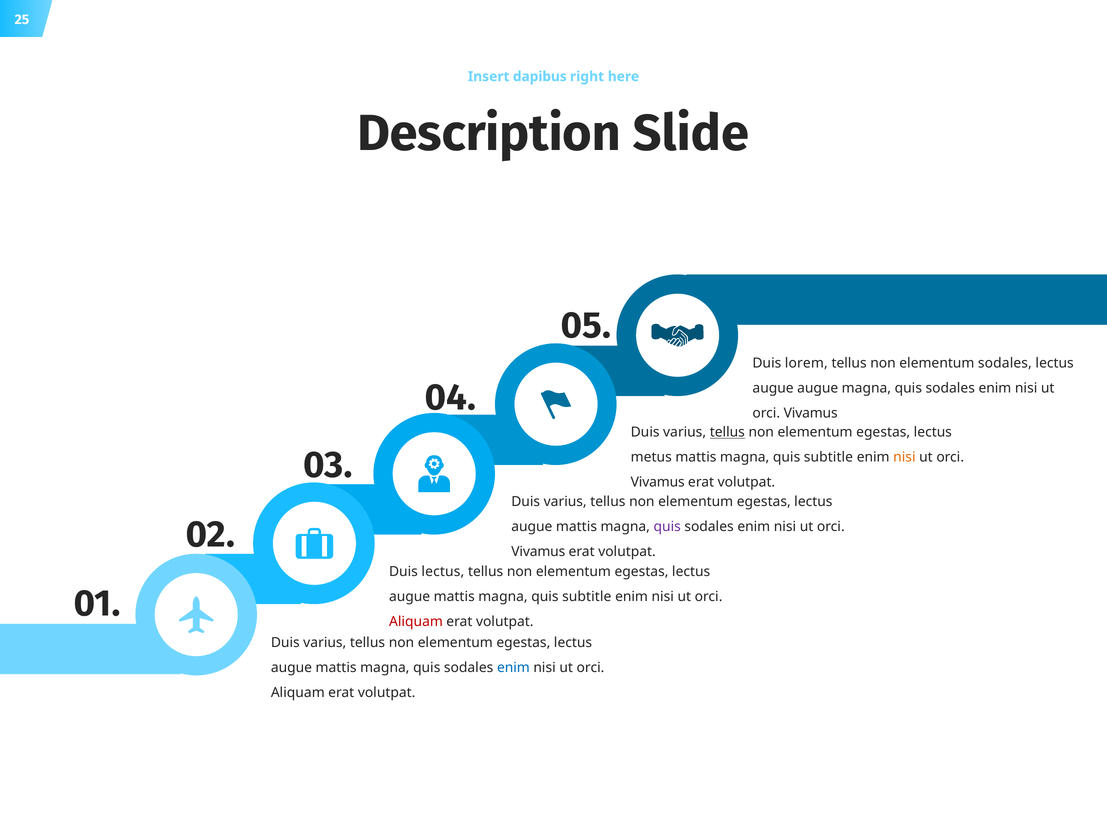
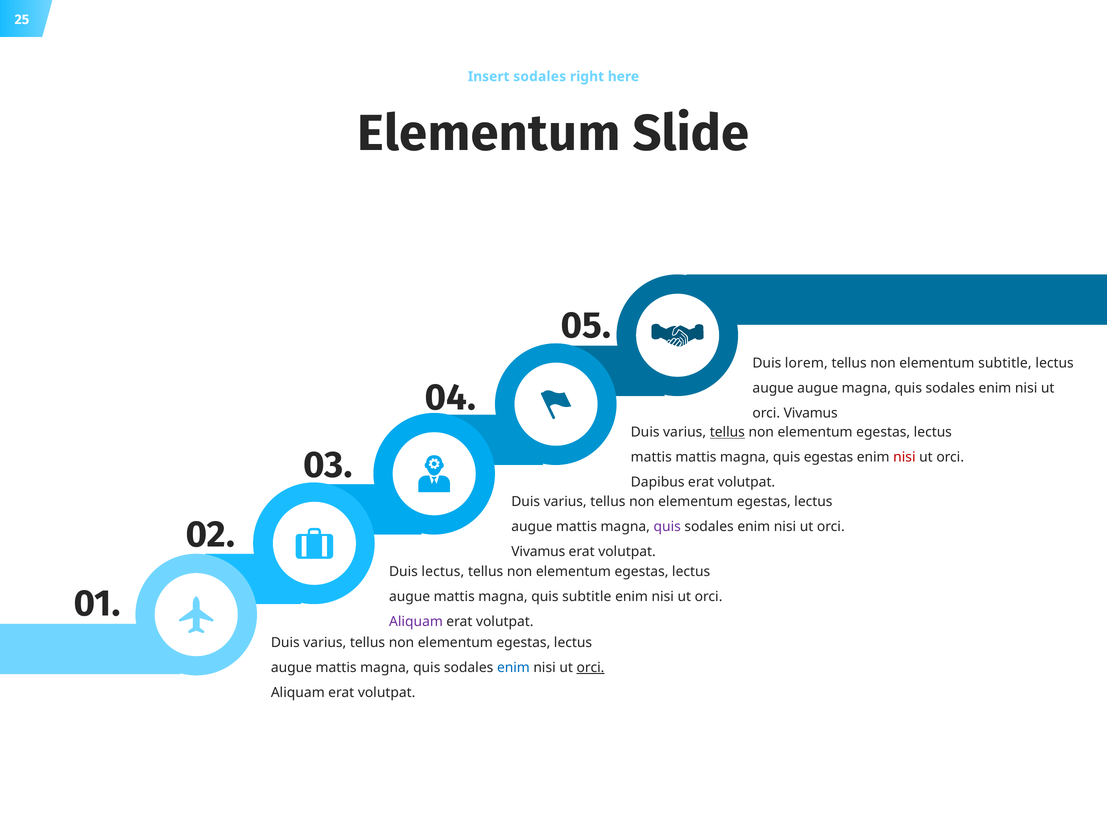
Insert dapibus: dapibus -> sodales (540, 76)
Description: Description -> Elementum (489, 133)
elementum sodales: sodales -> subtitle (1005, 363)
metus: metus -> mattis (651, 457)
subtitle: subtitle -> egestas (829, 457)
nisi colour: orange -> red (904, 457)
Vivamus: Vivamus -> Dapibus (658, 482)
Aliquam colour: red -> purple (416, 621)
orci underline: none -> present (590, 667)
